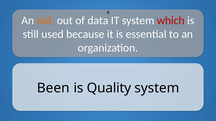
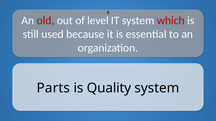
old colour: orange -> red (46, 20)
data: data -> level (98, 20)
Been: Been -> Parts (53, 88)
